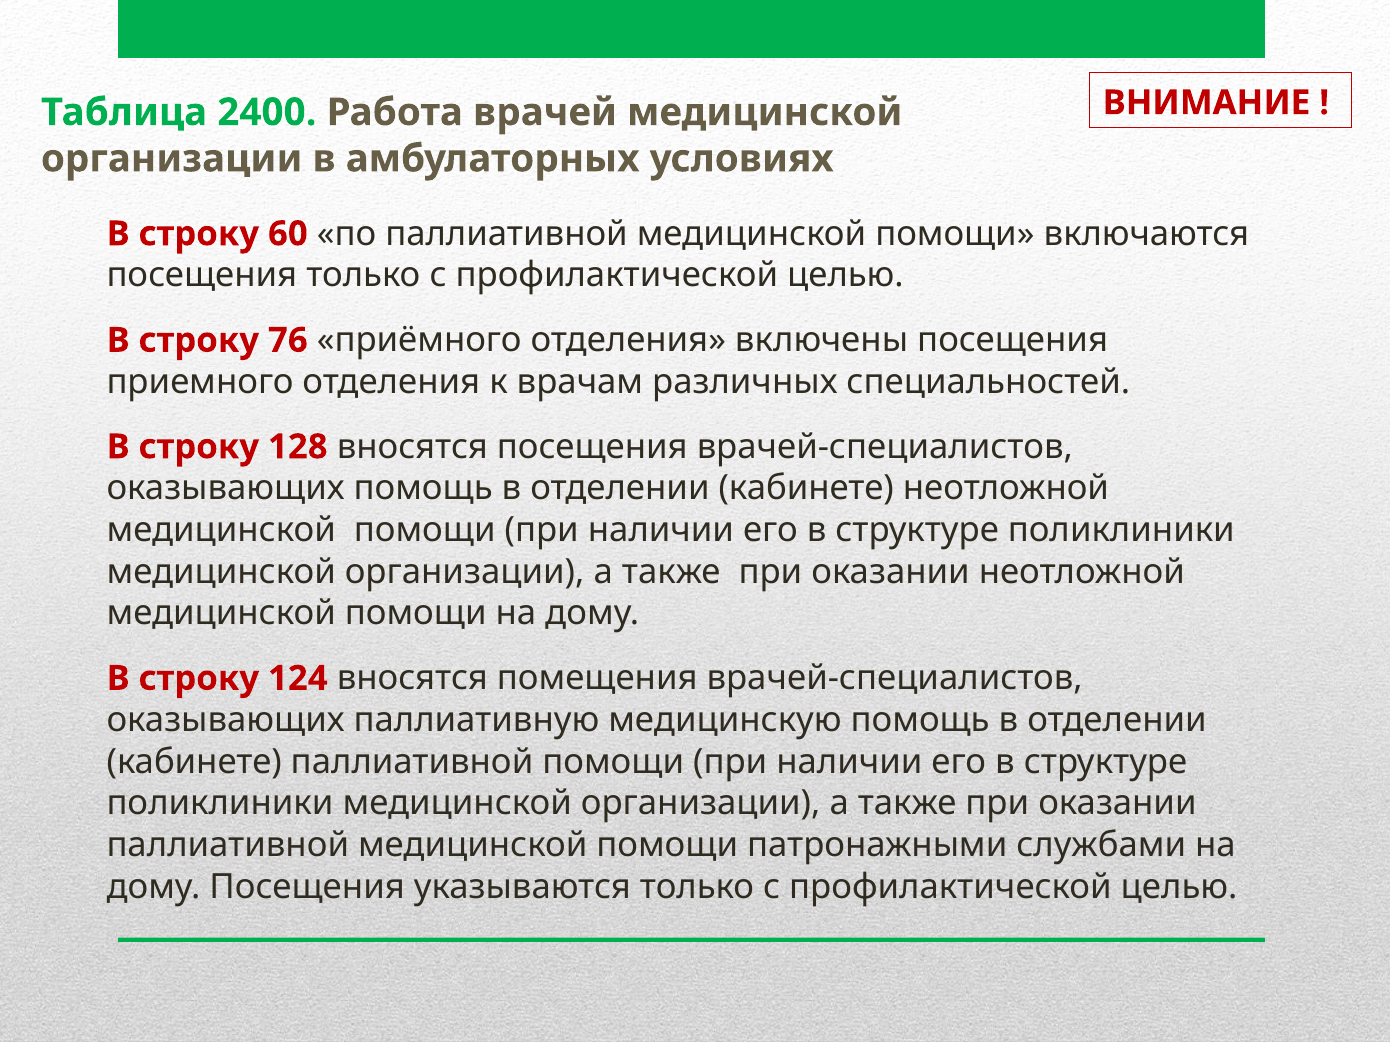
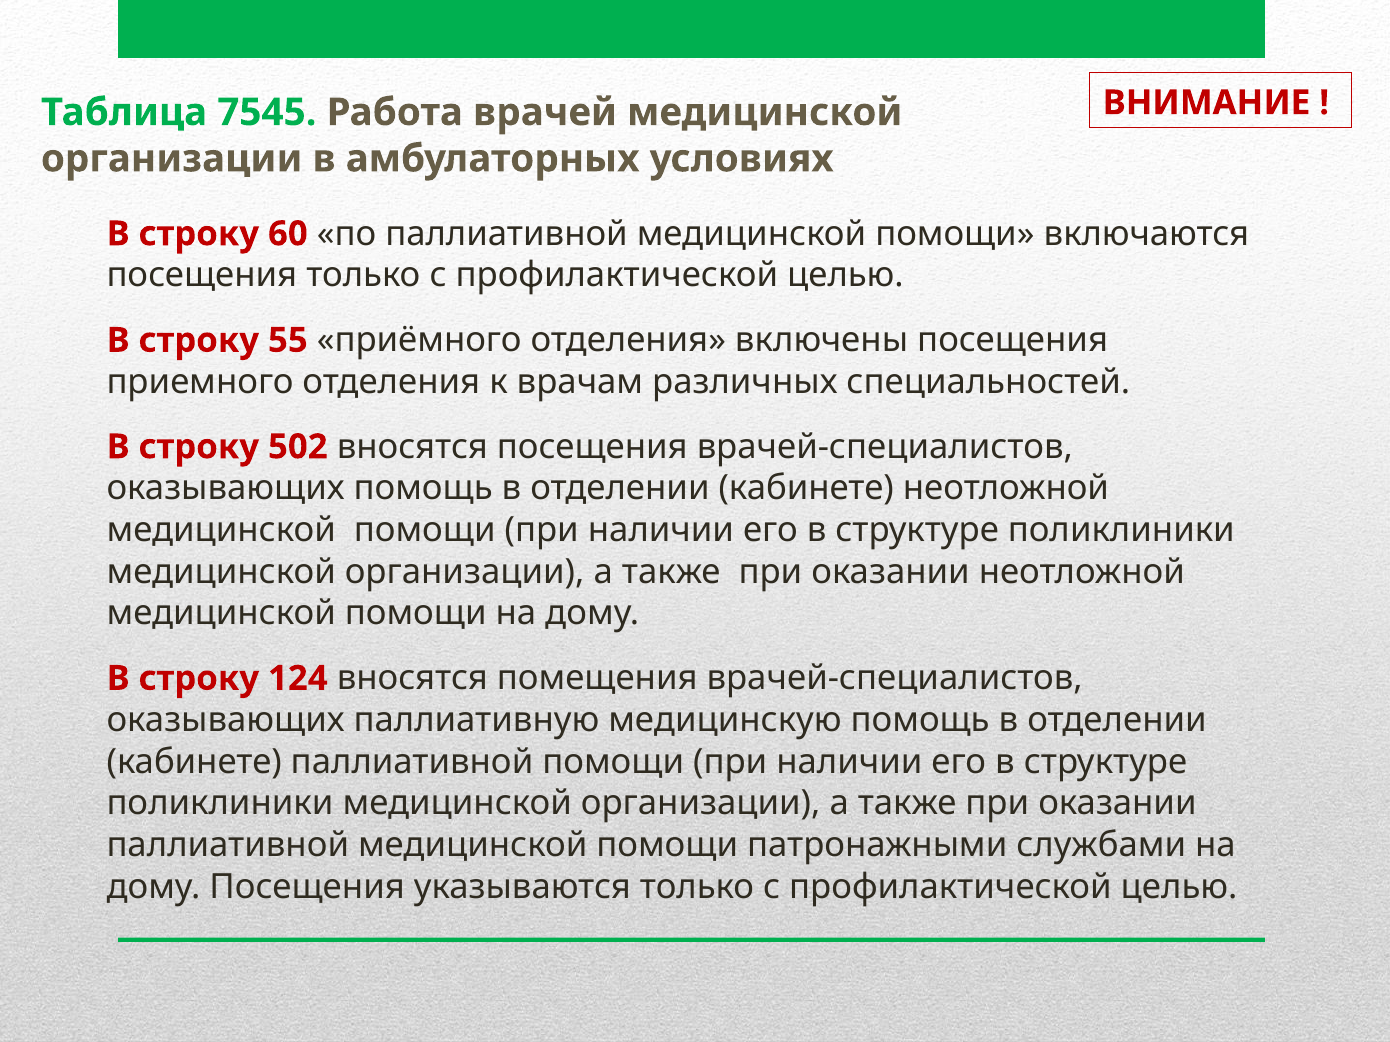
2400: 2400 -> 7545 (267, 112)
76: 76 -> 55 (288, 340)
128: 128 -> 502 (298, 447)
